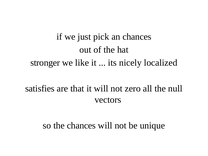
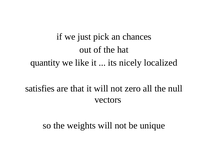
stronger: stronger -> quantity (45, 63)
the chances: chances -> weights (81, 126)
